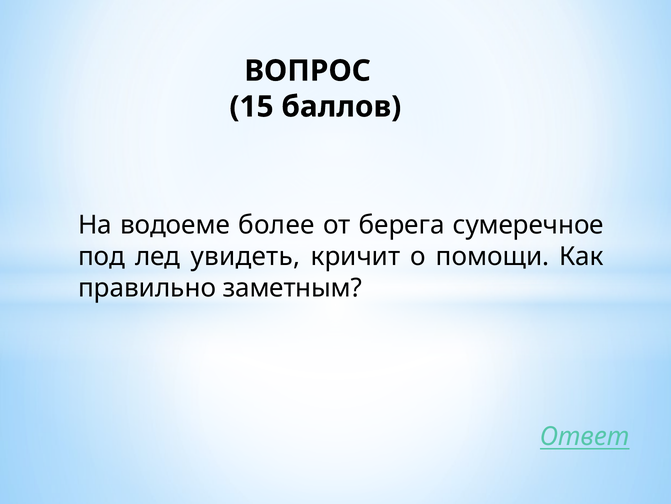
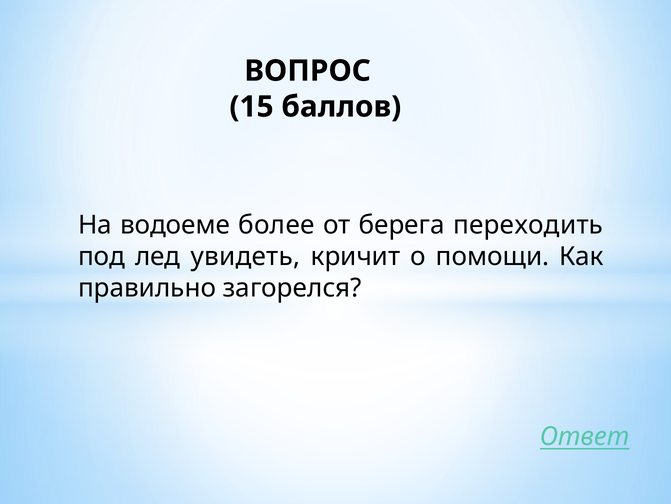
сумеречное: сумеречное -> переходить (528, 225)
заметным: заметным -> загорелся (292, 287)
